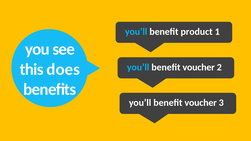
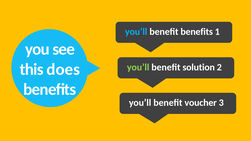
benefit product: product -> benefits (197, 32)
you’ll colour: light blue -> light green (138, 67)
voucher: voucher -> solution (199, 67)
